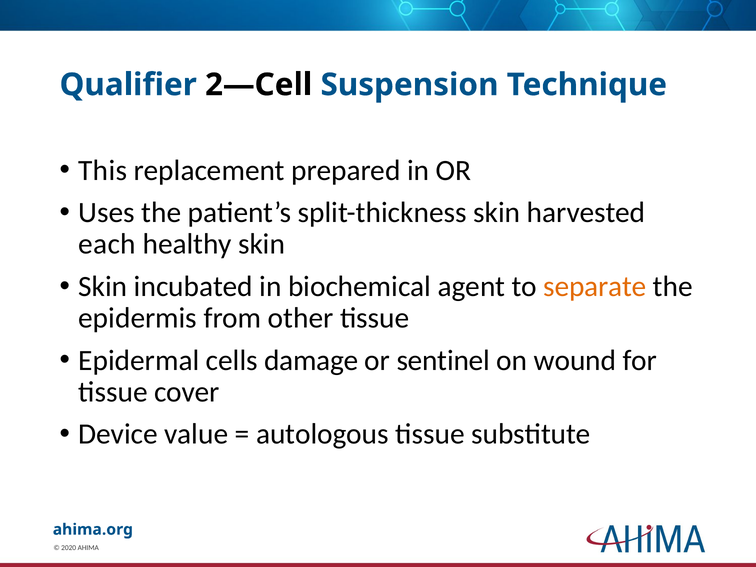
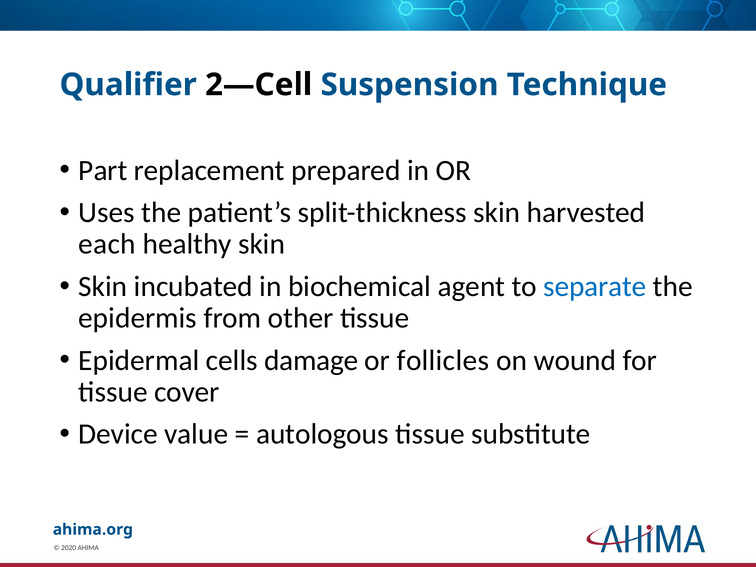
This: This -> Part (103, 170)
separate colour: orange -> blue (595, 286)
sentinel: sentinel -> follicles (443, 360)
